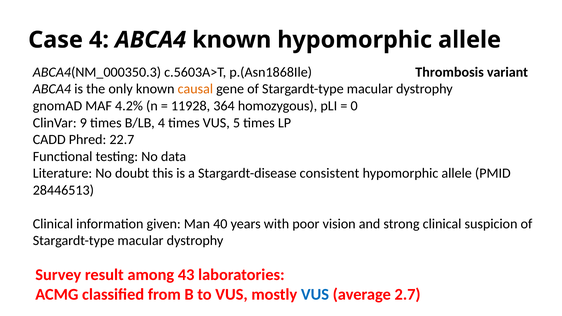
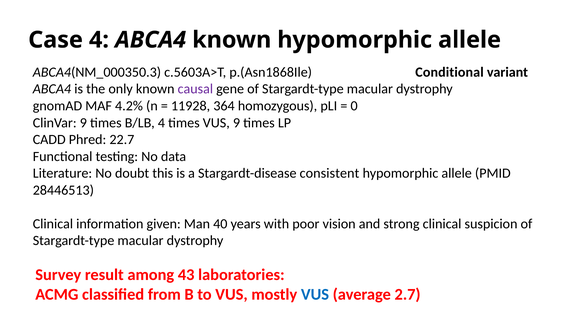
Thrombosis: Thrombosis -> Conditional (450, 72)
causal colour: orange -> purple (195, 89)
VUS 5: 5 -> 9 (236, 123)
